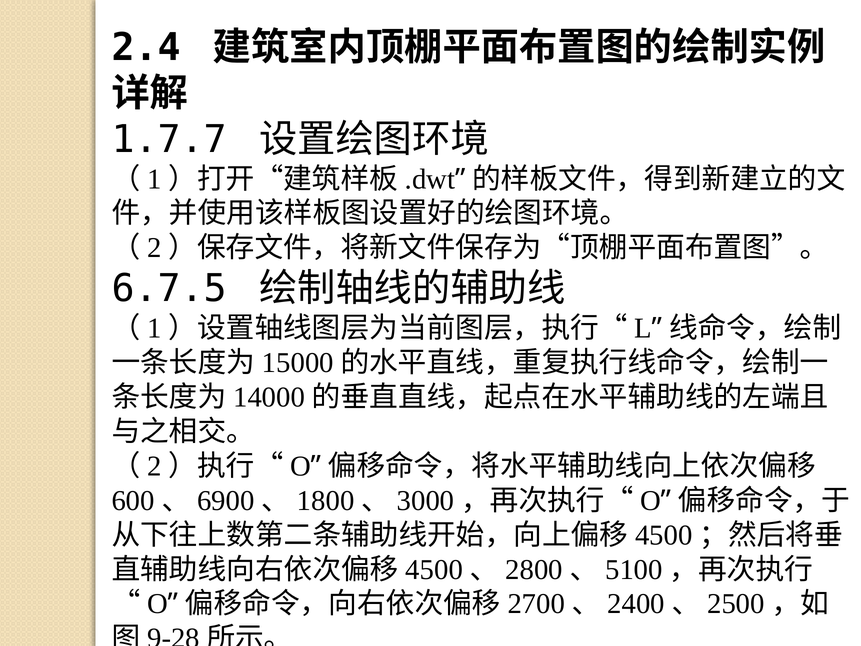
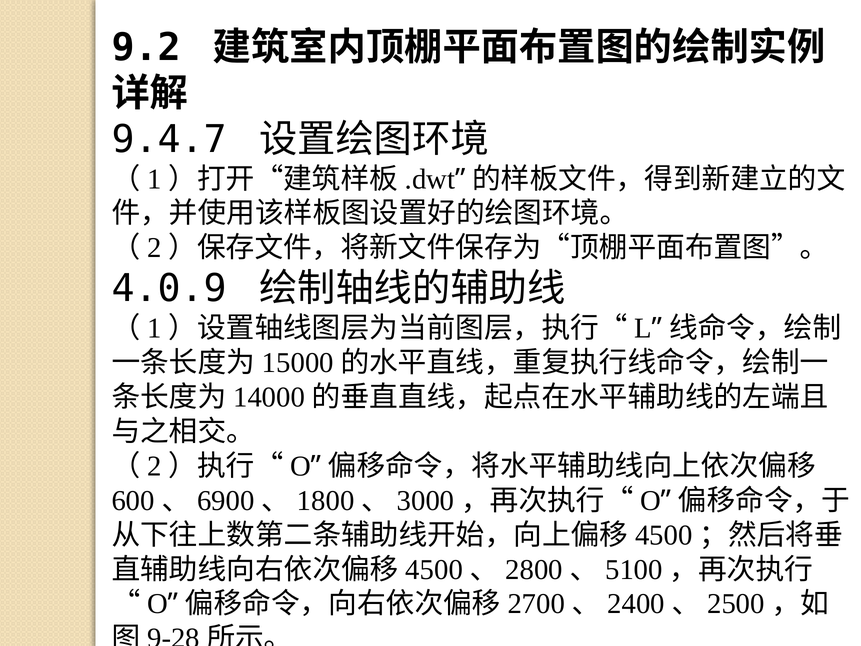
2.4: 2.4 -> 9.2 (146, 48)
1.7.7: 1.7.7 -> 9.4.7 (169, 139)
6.7.5: 6.7.5 -> 4.0.9 (169, 289)
